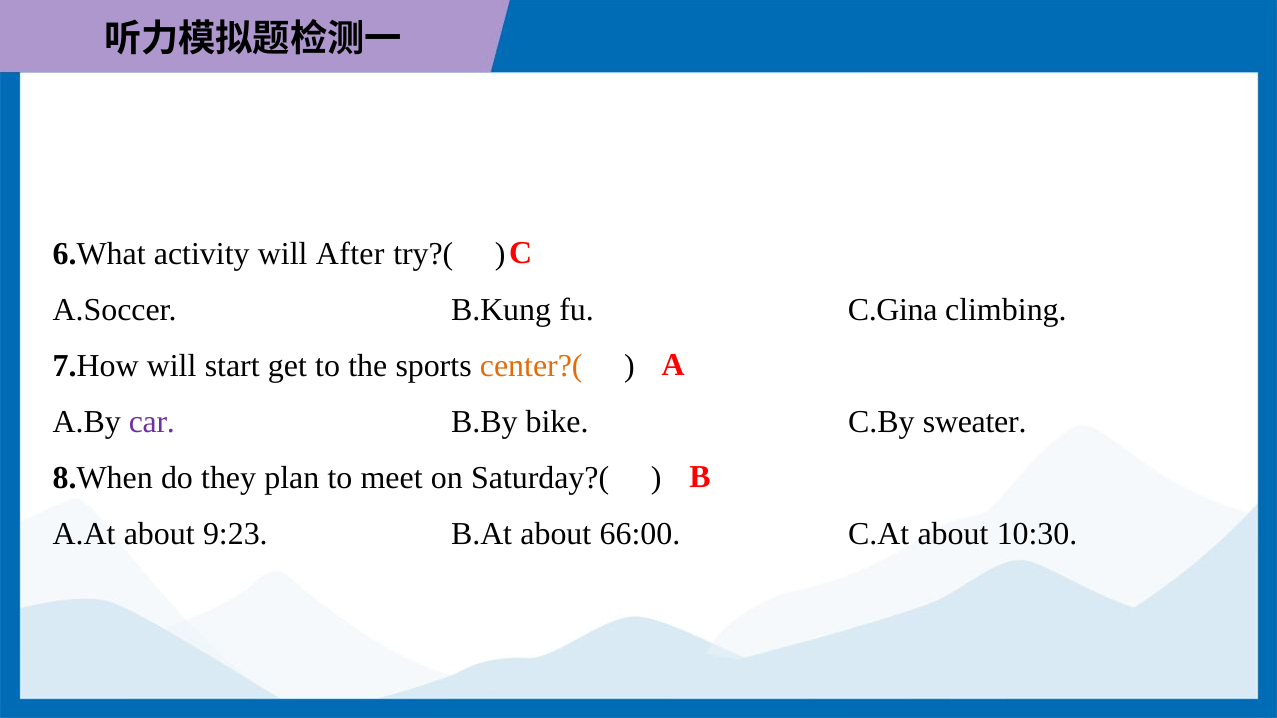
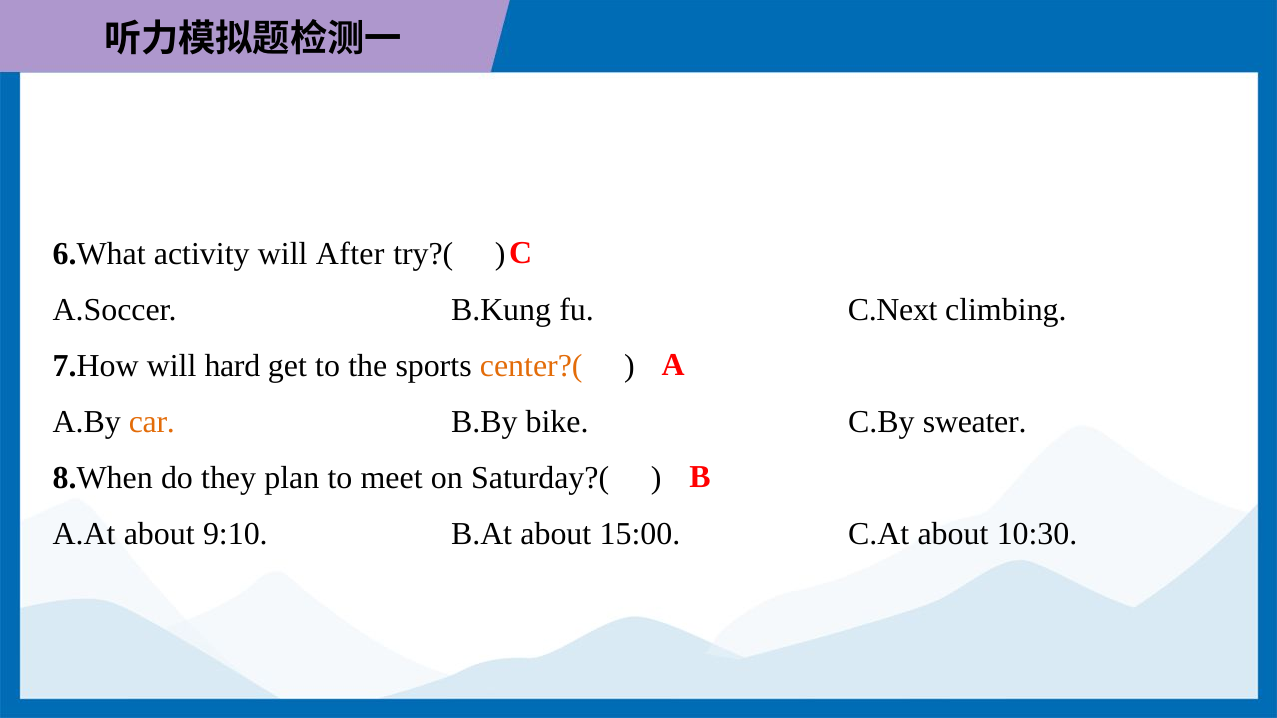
C.Gina: C.Gina -> C.Next (893, 310)
start: start -> hard (232, 366)
car colour: purple -> orange (152, 422)
9:23: 9:23 -> 9:10 (235, 534)
66:00: 66:00 -> 15:00 (640, 534)
